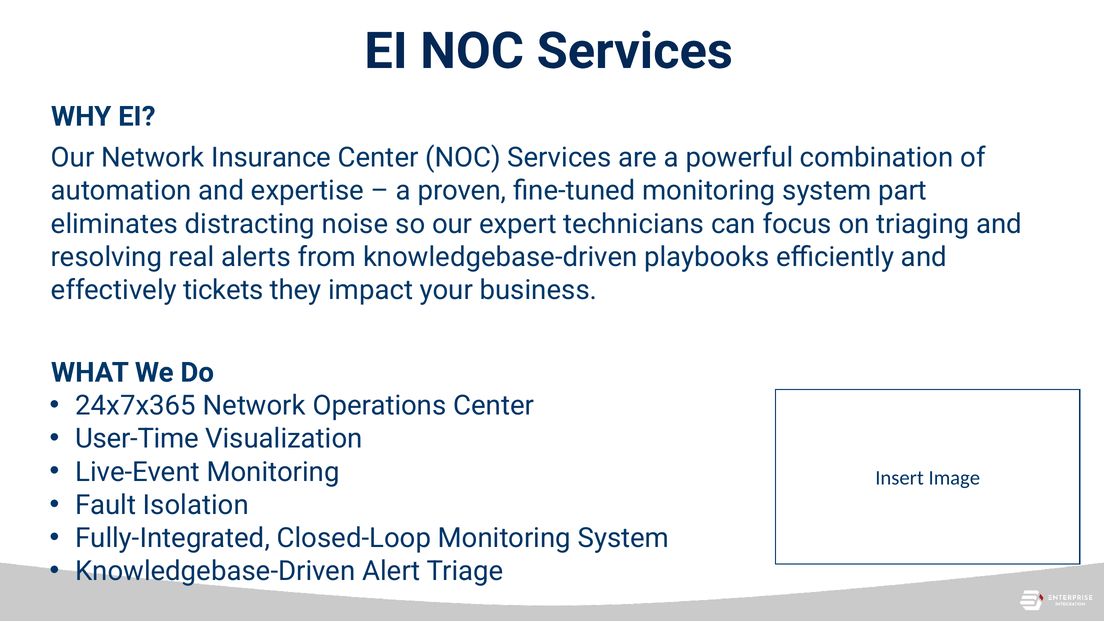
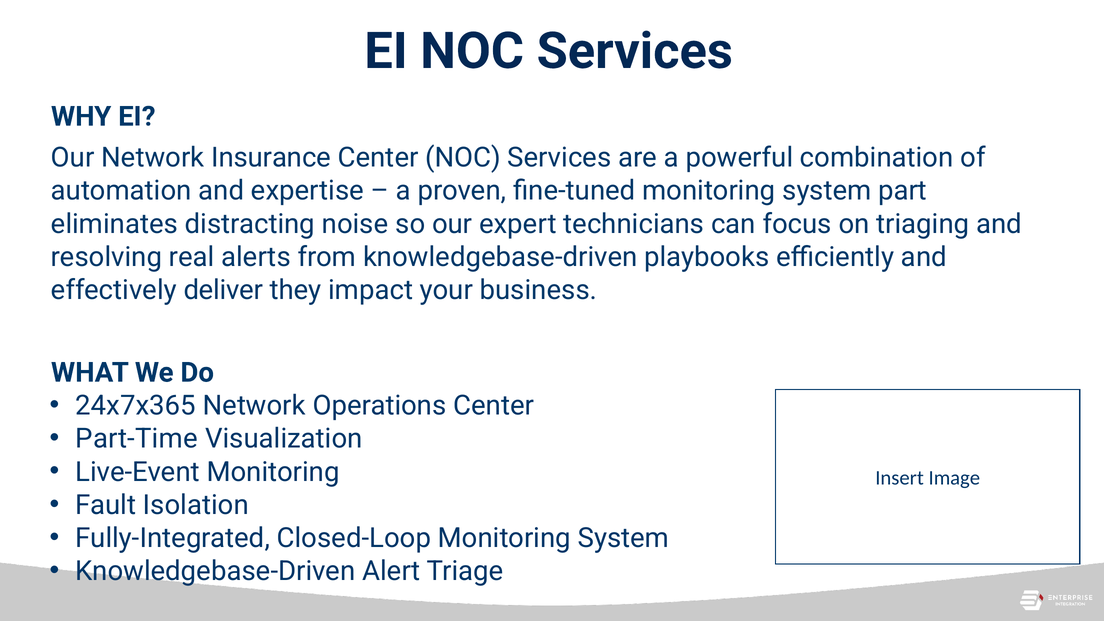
tickets: tickets -> deliver (223, 290)
User-Time: User-Time -> Part-Time (137, 439)
